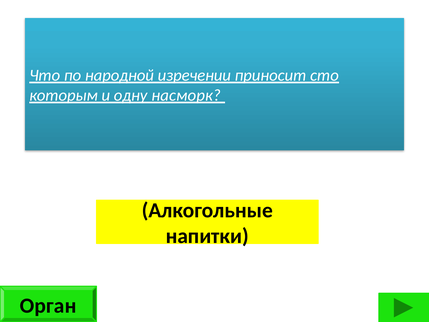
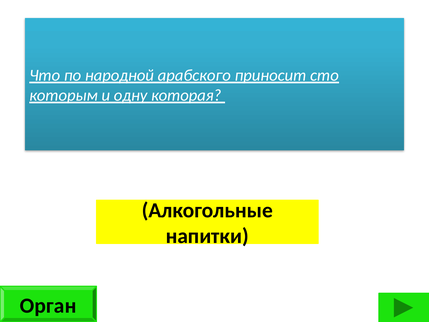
изречении: изречении -> арабского (194, 75)
насморк: насморк -> которая (186, 95)
